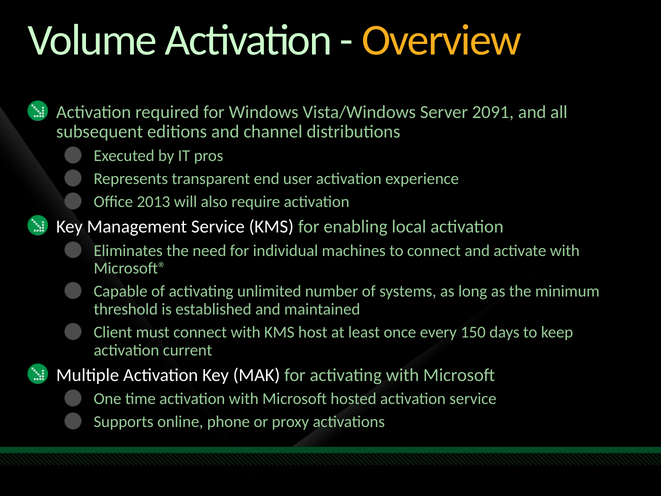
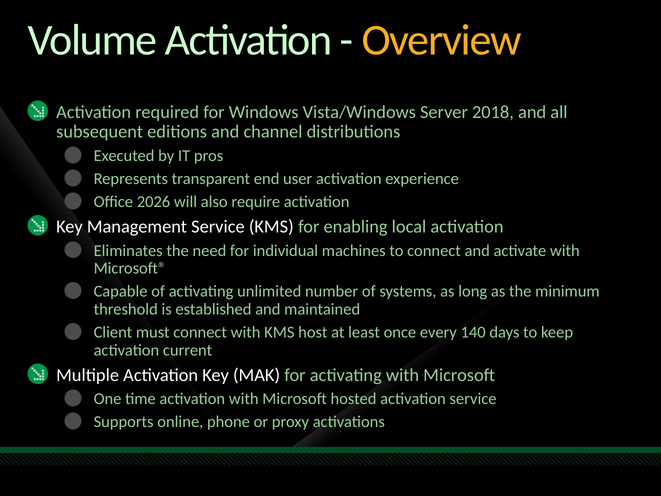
2091: 2091 -> 2018 (493, 112)
2013: 2013 -> 2026 (154, 202)
150: 150 -> 140 (473, 332)
